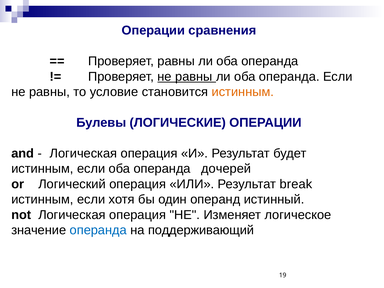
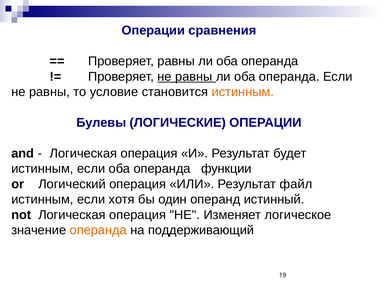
дочерей: дочерей -> функции (226, 169)
break: break -> файл (296, 184)
операнда colour: blue -> orange (98, 230)
